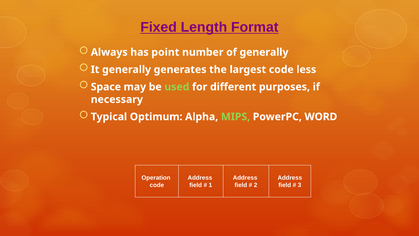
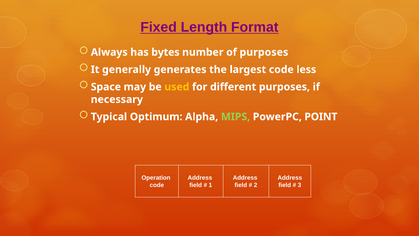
point: point -> bytes (165, 52)
of generally: generally -> purposes (264, 52)
used colour: light green -> yellow (177, 87)
WORD: WORD -> POINT (321, 117)
